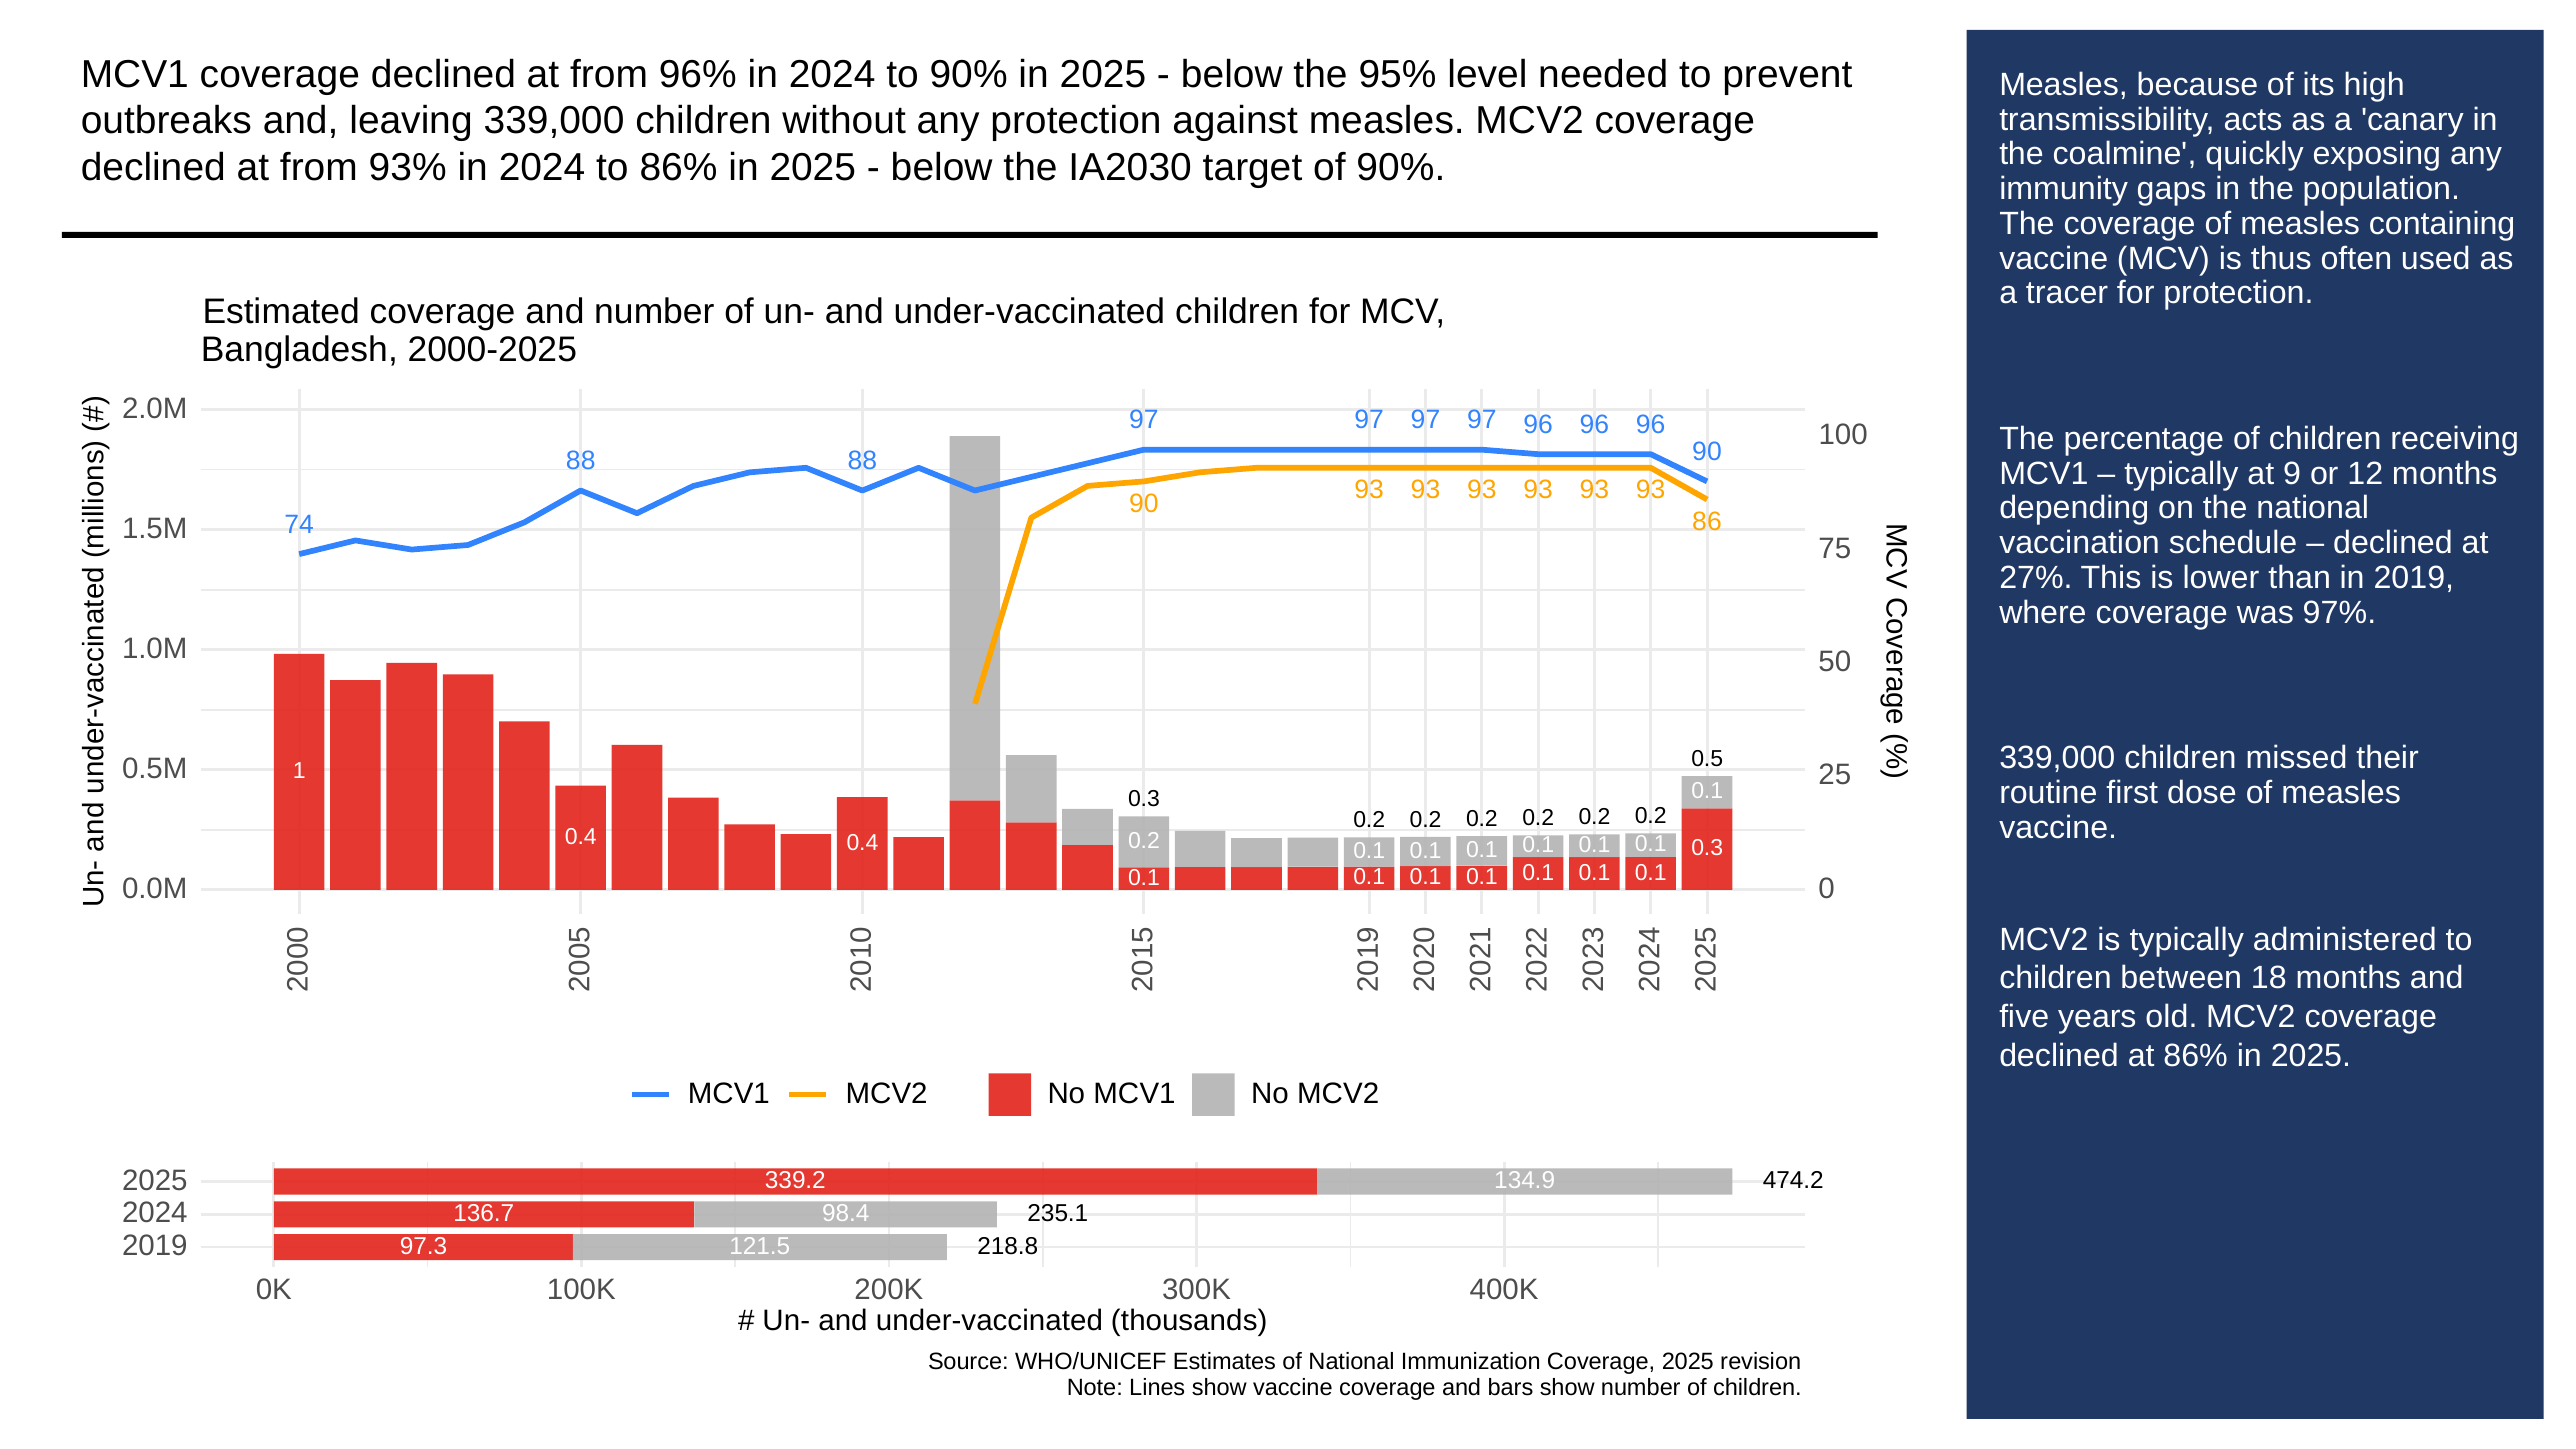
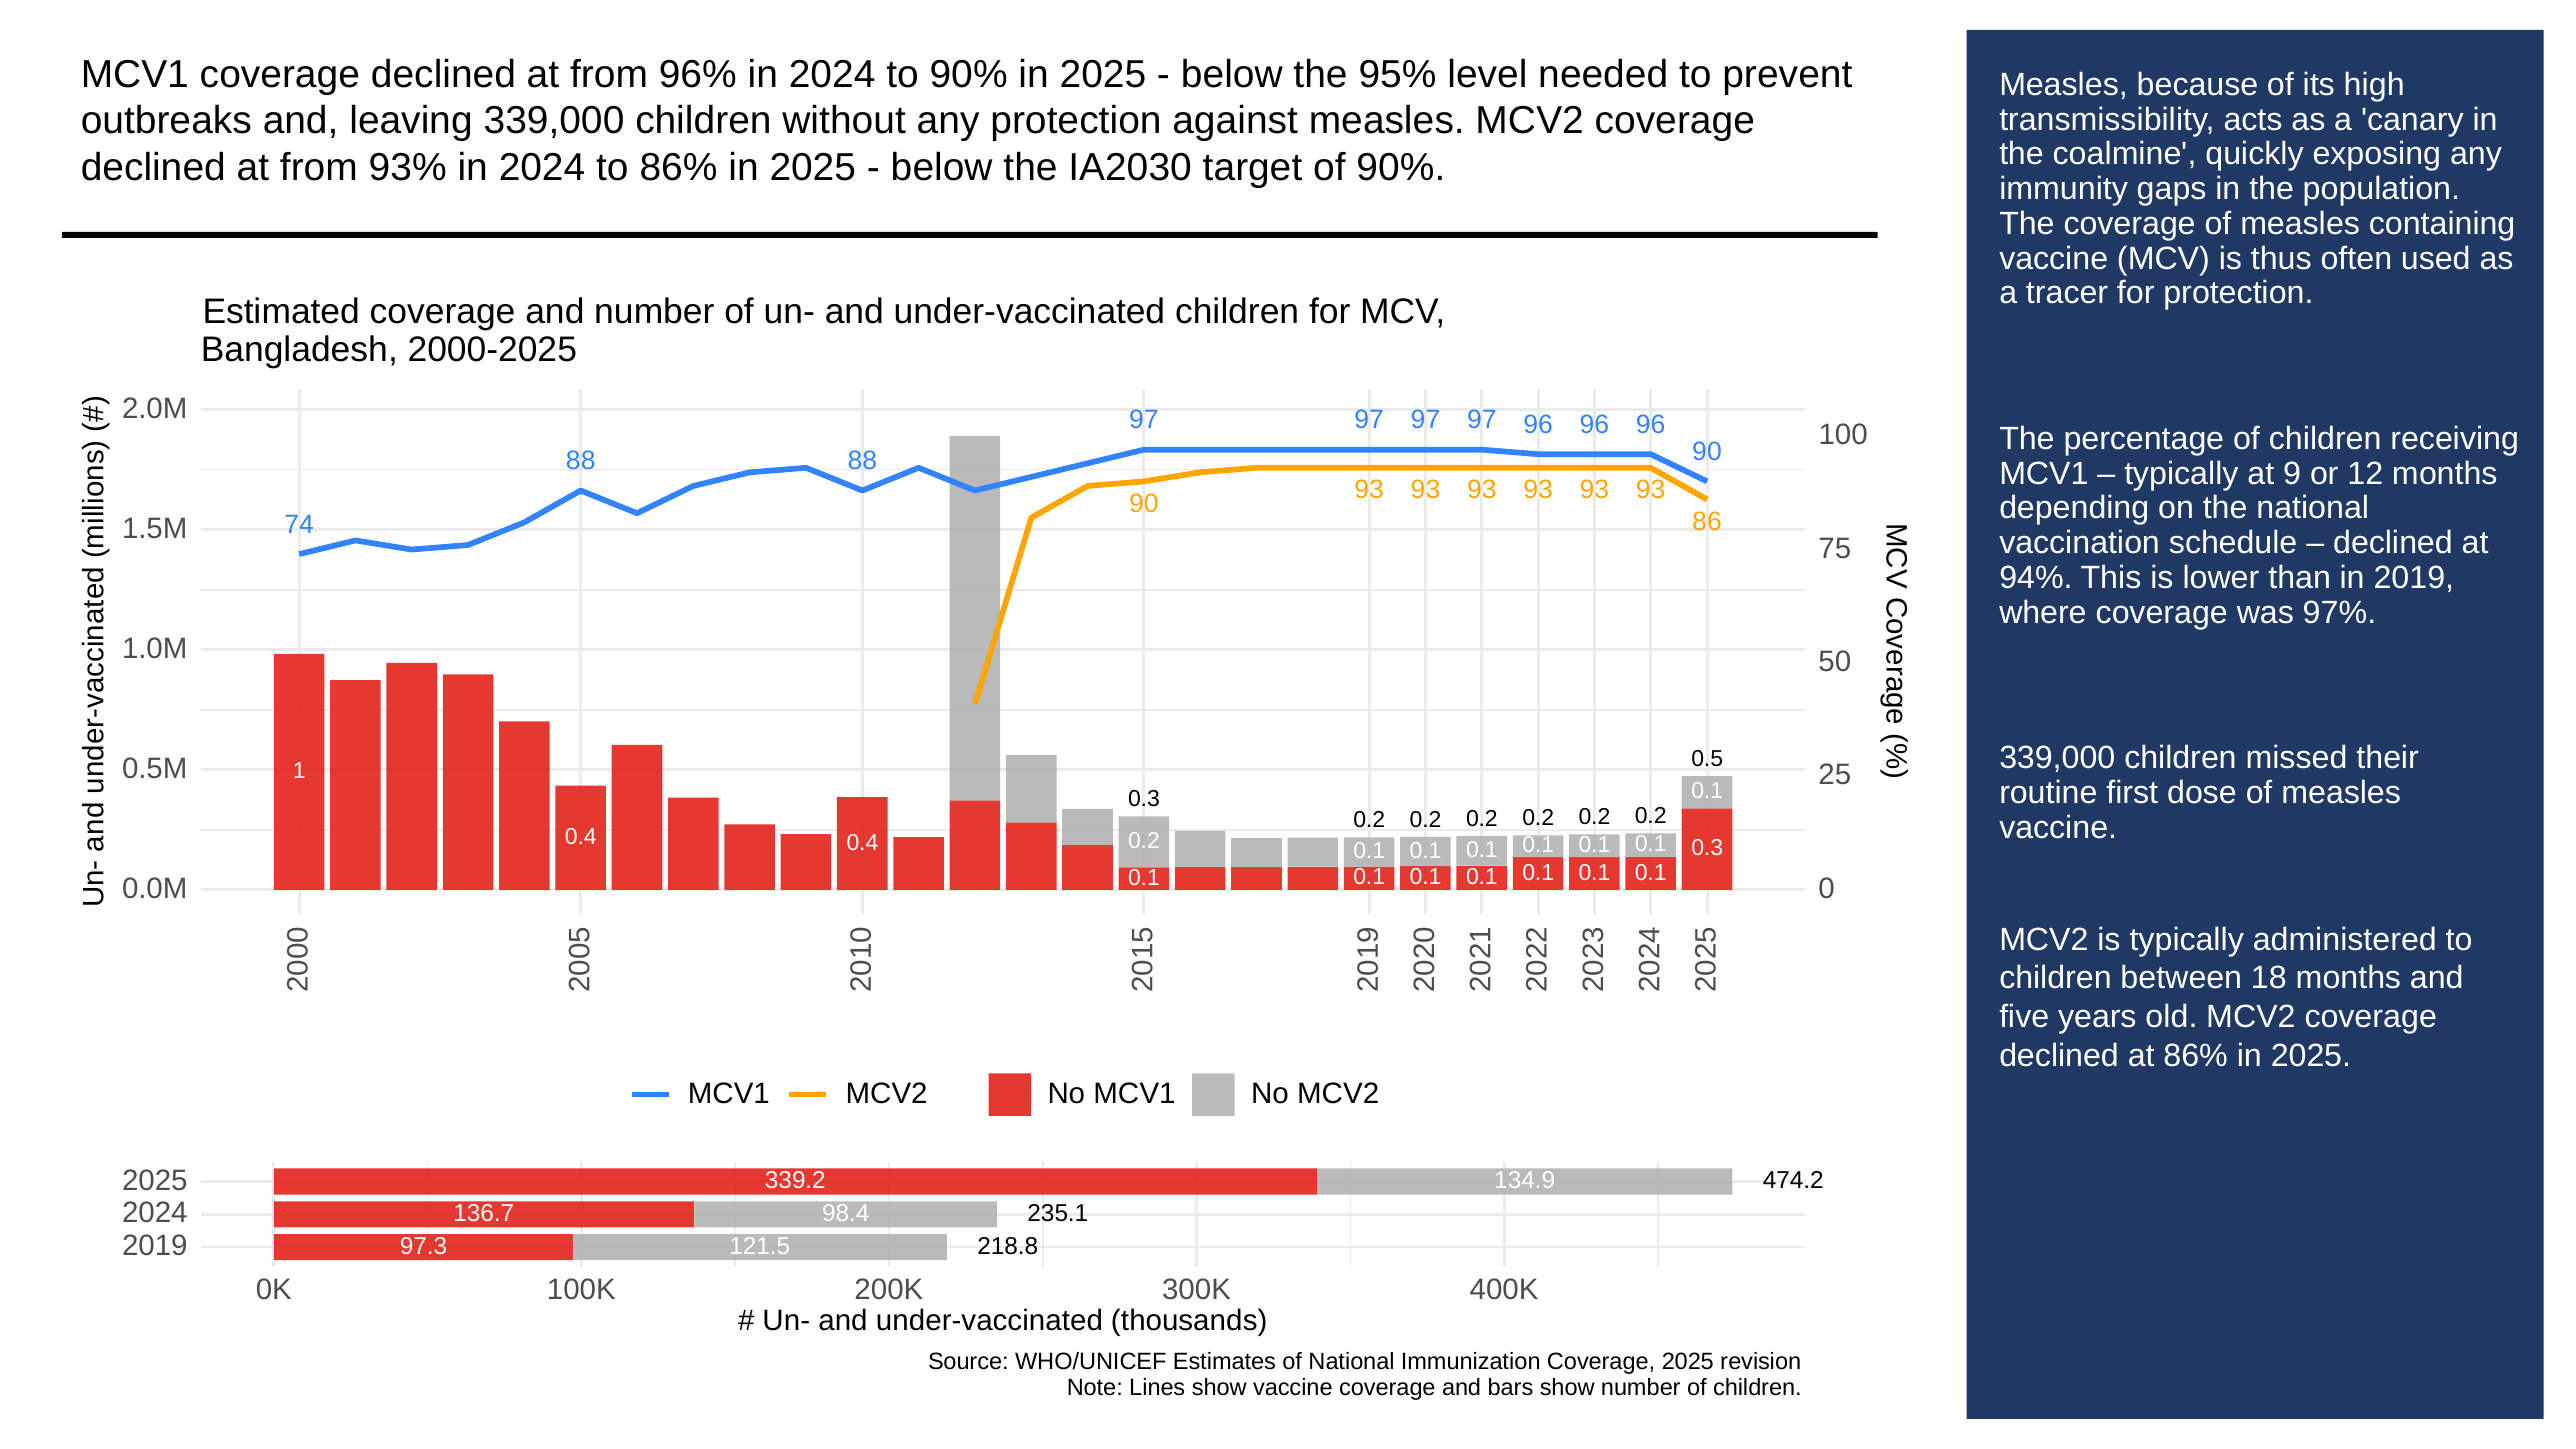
27%: 27% -> 94% (2036, 578)
